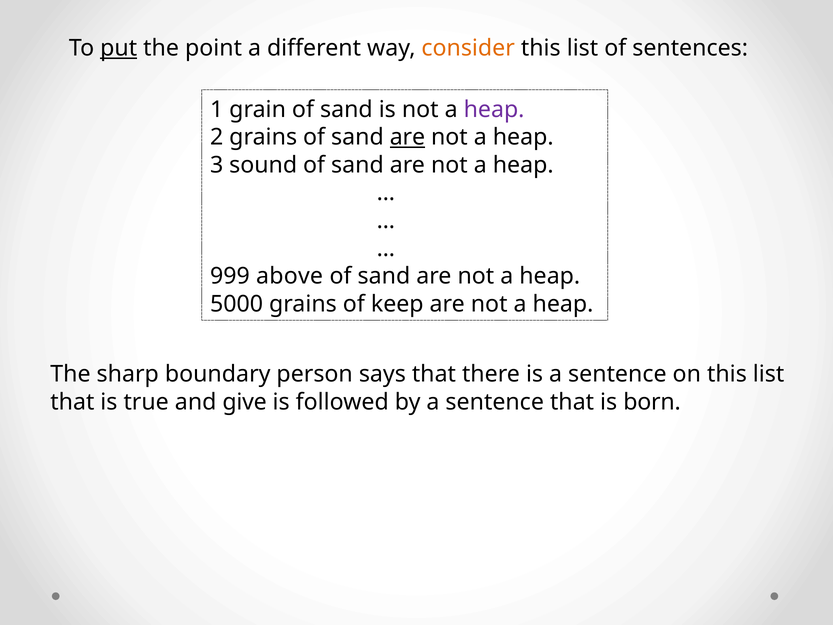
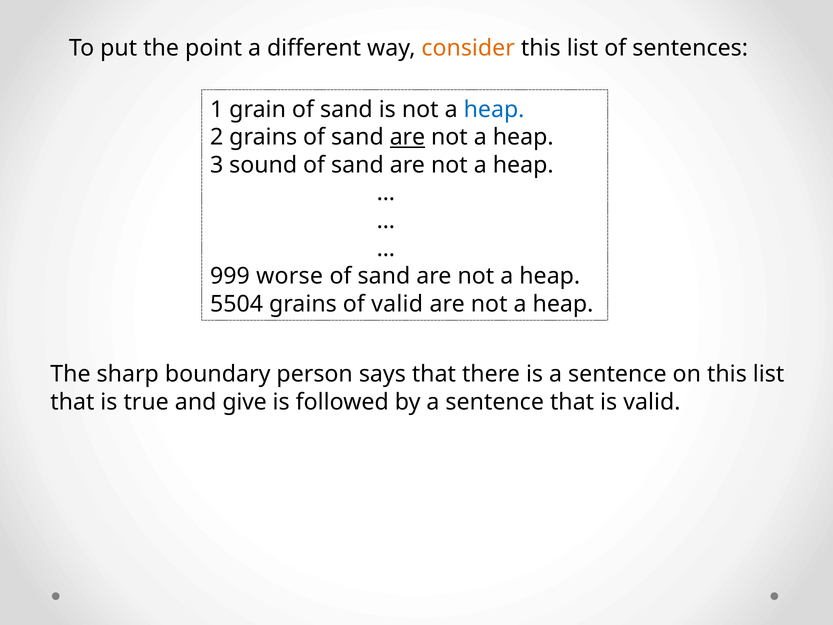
put underline: present -> none (119, 48)
heap colour: purple -> blue (494, 109)
above: above -> worse (290, 276)
5000: 5000 -> 5504 (237, 304)
of keep: keep -> valid (397, 304)
is born: born -> valid (652, 402)
